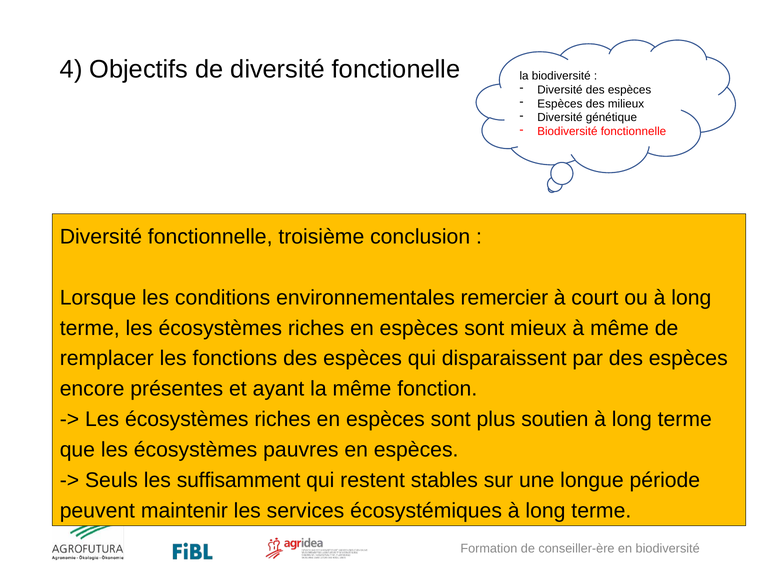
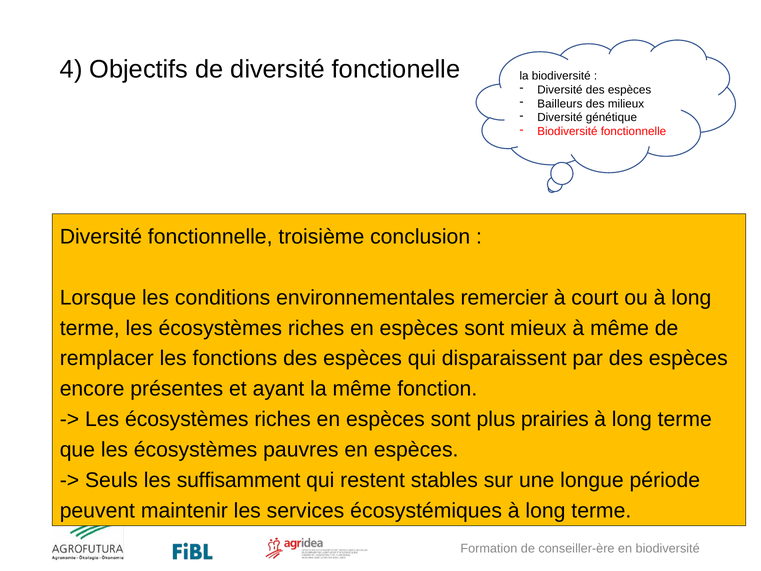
Espèces: Espèces -> Bailleurs (560, 104)
soutien: soutien -> prairies (555, 419)
